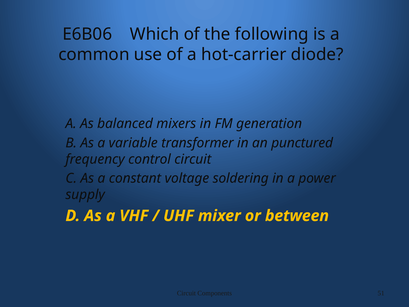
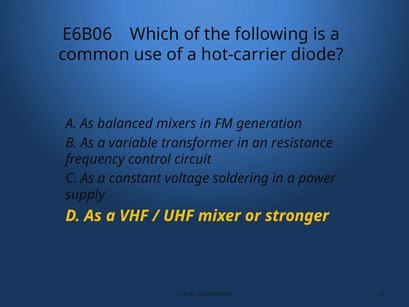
punctured: punctured -> resistance (302, 143)
between: between -> stronger (297, 216)
